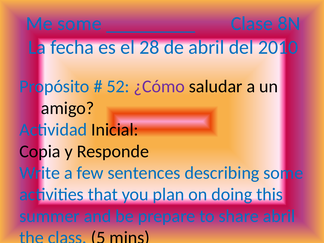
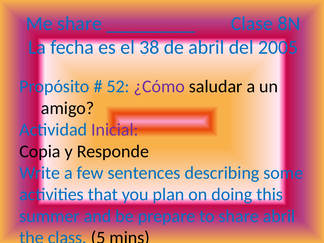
Me some: some -> share (80, 24)
28: 28 -> 38 (149, 47)
2010: 2010 -> 2005 (278, 47)
Inicial colour: black -> purple (115, 130)
